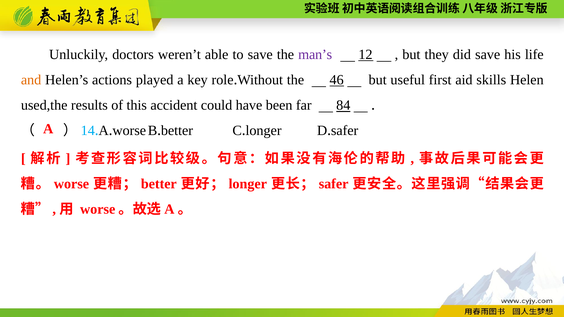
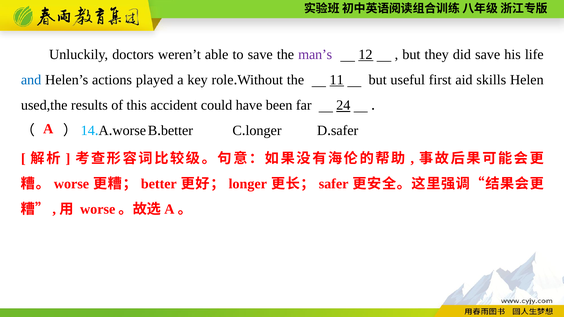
and colour: orange -> blue (31, 80)
46: 46 -> 11 (337, 80)
84: 84 -> 24 (343, 105)
